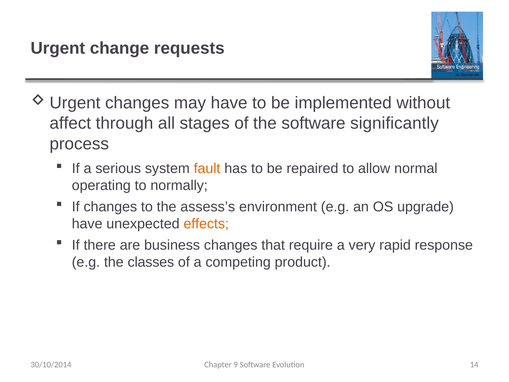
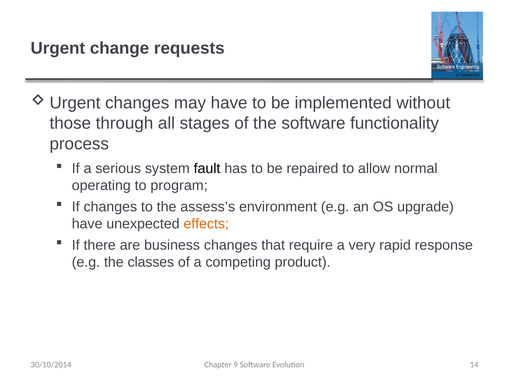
affect: affect -> those (70, 123)
significantly: significantly -> functionality (395, 123)
fault colour: orange -> black (207, 169)
normally: normally -> program (179, 185)
